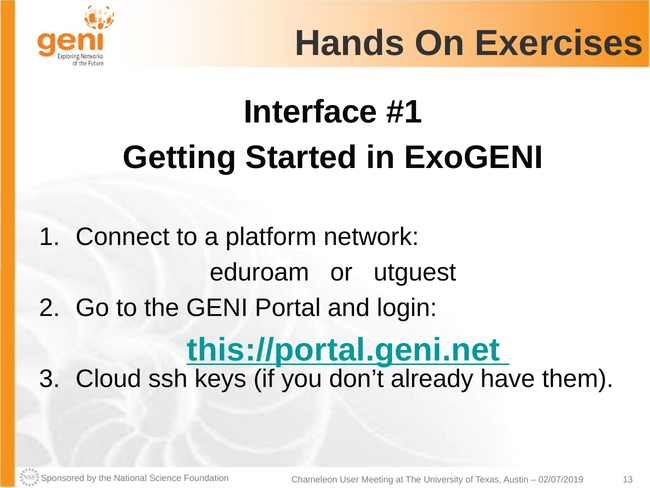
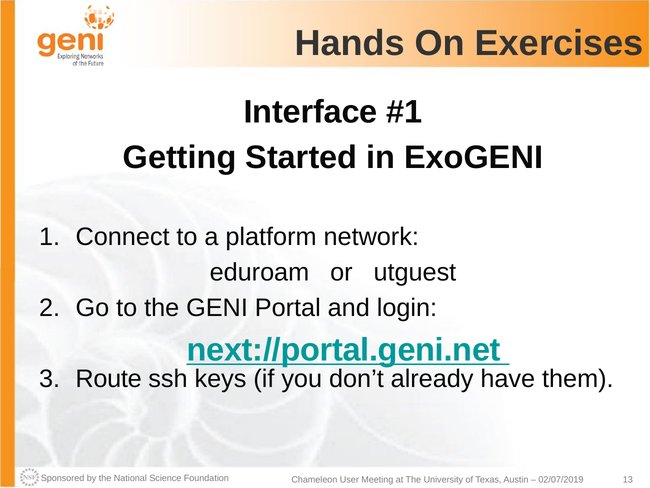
this://portal.geni.net: this://portal.geni.net -> next://portal.geni.net (344, 350)
Cloud: Cloud -> Route (109, 379)
